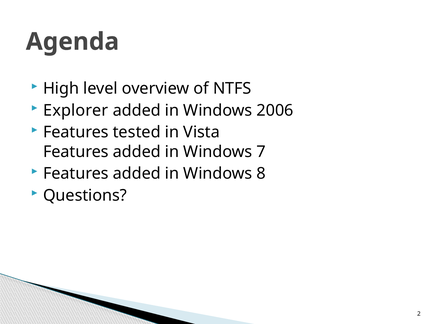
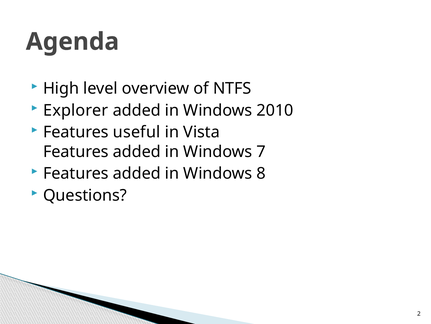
2006: 2006 -> 2010 (275, 110)
tested: tested -> useful (137, 132)
